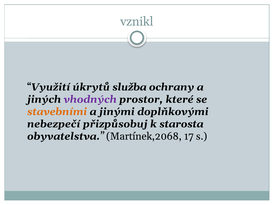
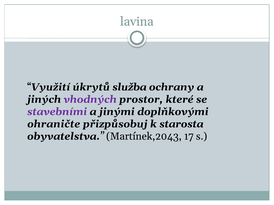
vznikl: vznikl -> lavina (137, 22)
stavebními colour: orange -> purple (57, 112)
nebezpečí: nebezpečí -> ohraničte (54, 124)
Martínek,2068: Martínek,2068 -> Martínek,2043 (144, 137)
